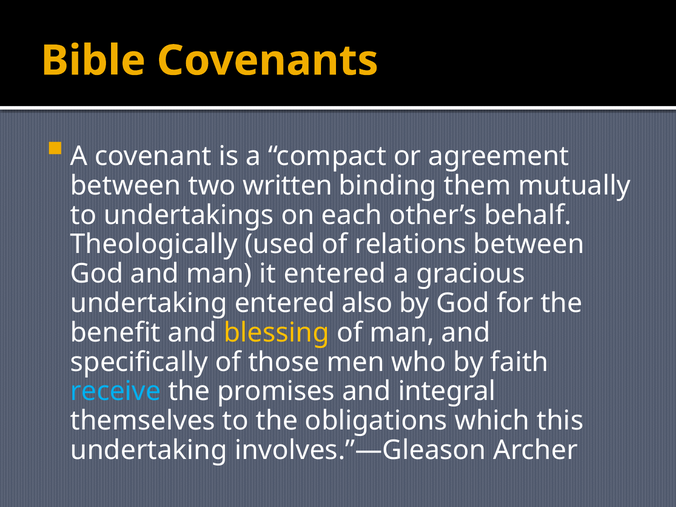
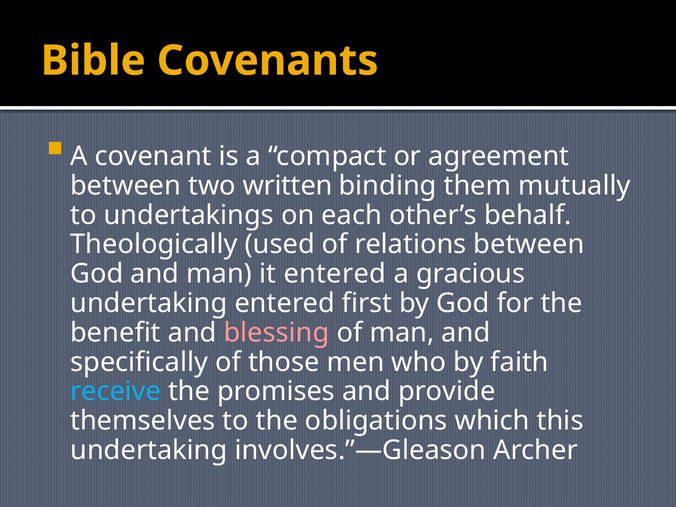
also: also -> first (367, 303)
blessing colour: yellow -> pink (277, 333)
integral: integral -> provide (447, 392)
